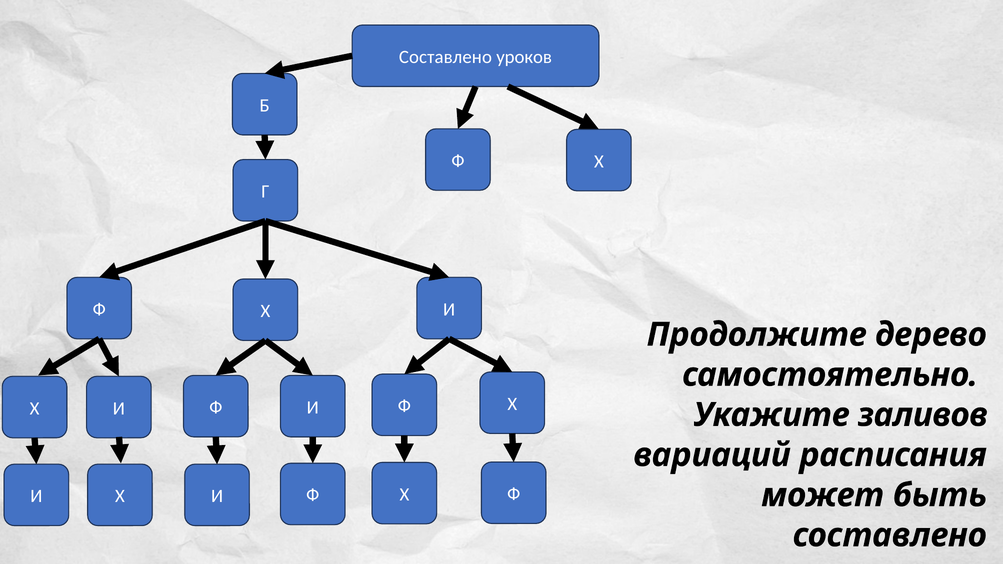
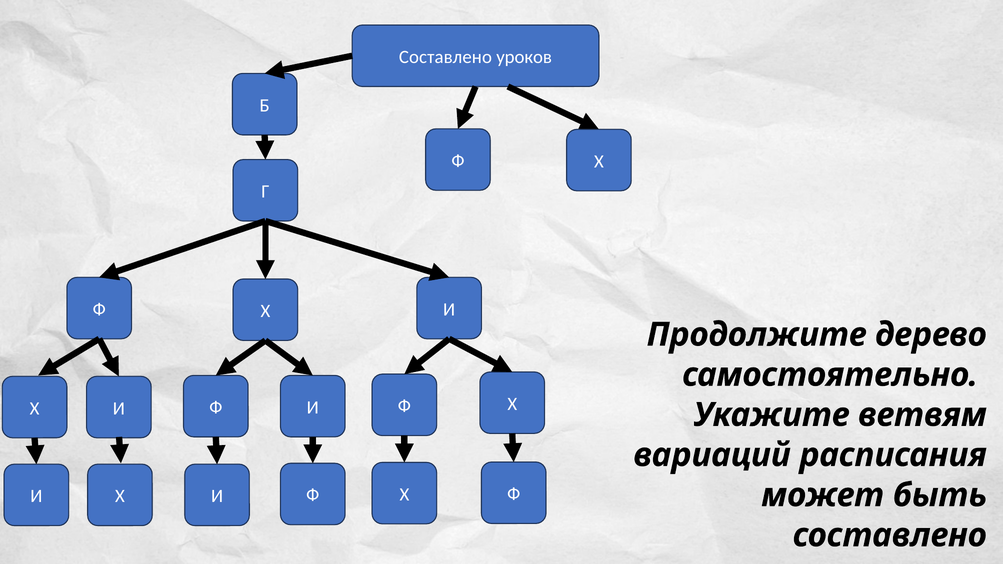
заливов: заливов -> ветвям (922, 415)
